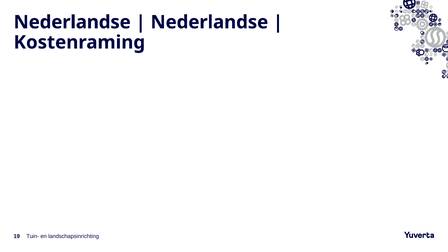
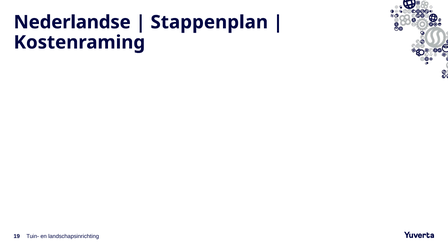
Nederlandse: Nederlandse -> Stappenplan (209, 22)
